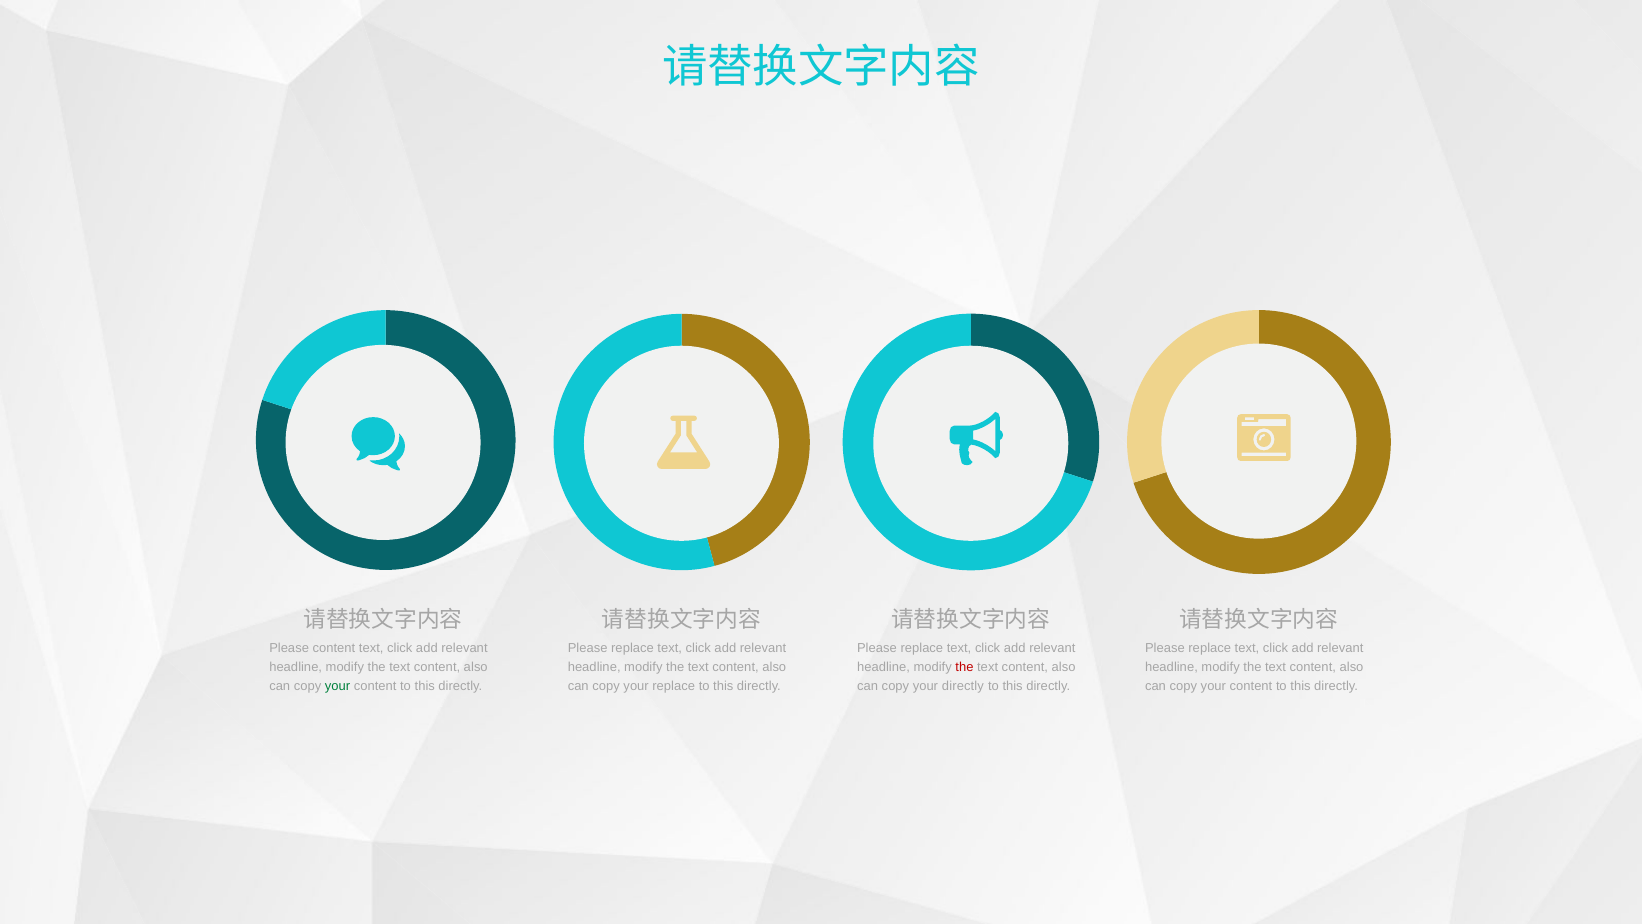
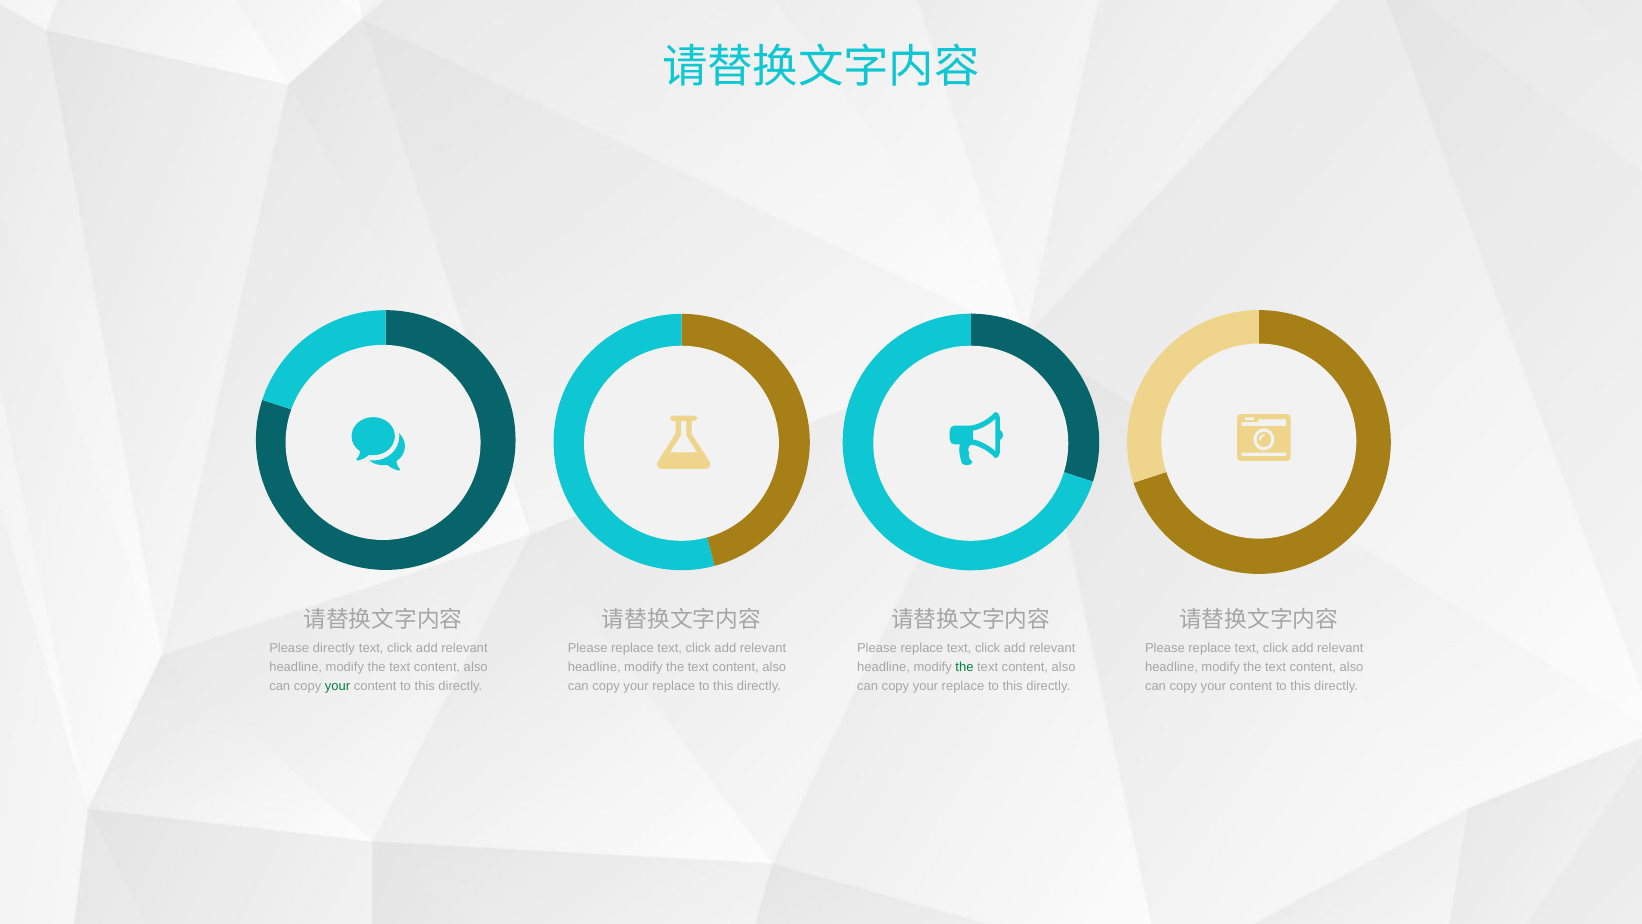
Please content: content -> directly (334, 648)
the colour: red -> green (964, 667)
directly: directly -> replace (963, 686)
